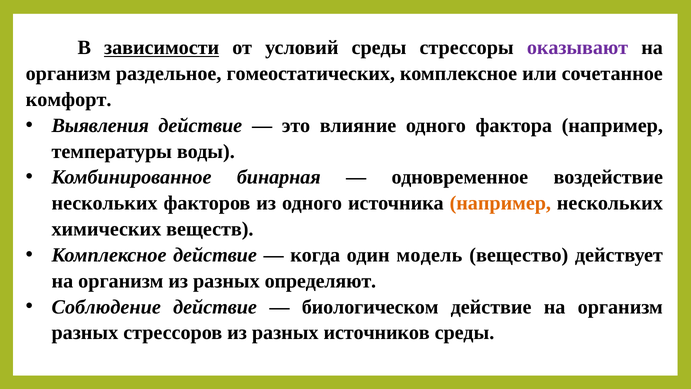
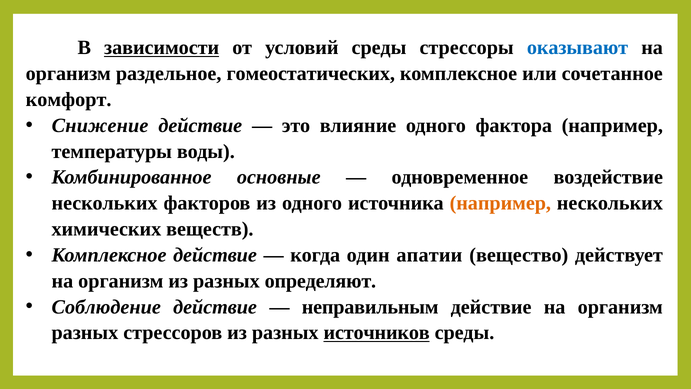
оказывают colour: purple -> blue (578, 48)
Выявления: Выявления -> Снижение (100, 125)
бинарная: бинарная -> основные (279, 177)
модель: модель -> апатии (429, 255)
биологическом: биологическом -> неправильным (370, 307)
источников underline: none -> present (377, 333)
